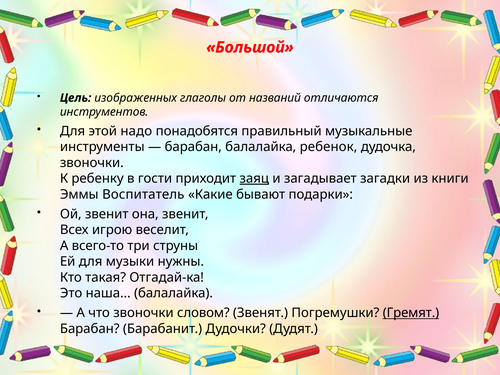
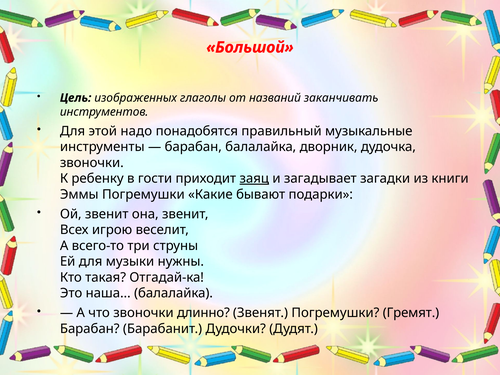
отличаются: отличаются -> заканчивать (341, 98)
ребенок: ребенок -> дворник (329, 147)
Эммы Воспитатель: Воспитатель -> Погремушки (143, 194)
словом: словом -> длинно (203, 313)
Гремят underline: present -> none (411, 313)
